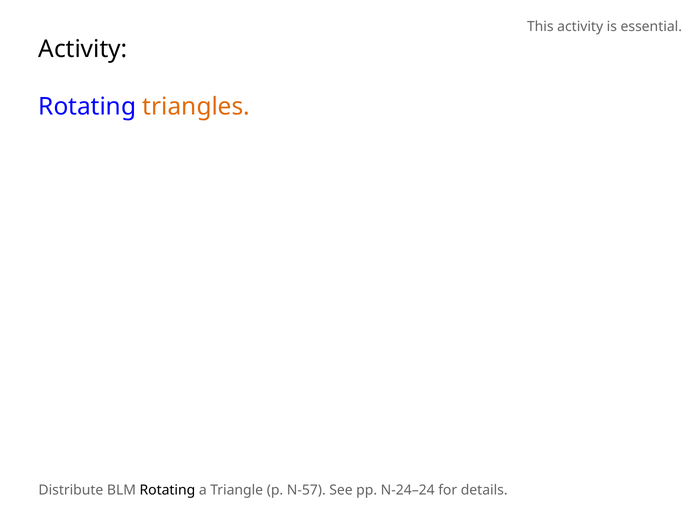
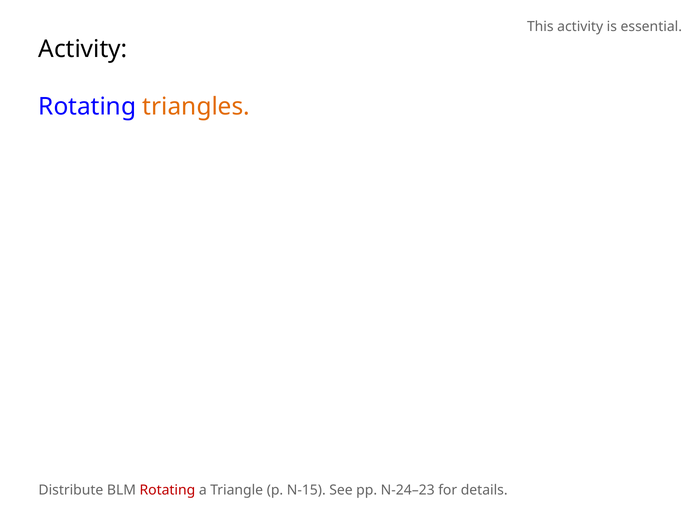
Rotating colour: black -> red (167, 490)
N-57: N-57 -> N-15 (306, 490)
N-24–24: N-24–24 -> N-24–23 (408, 490)
